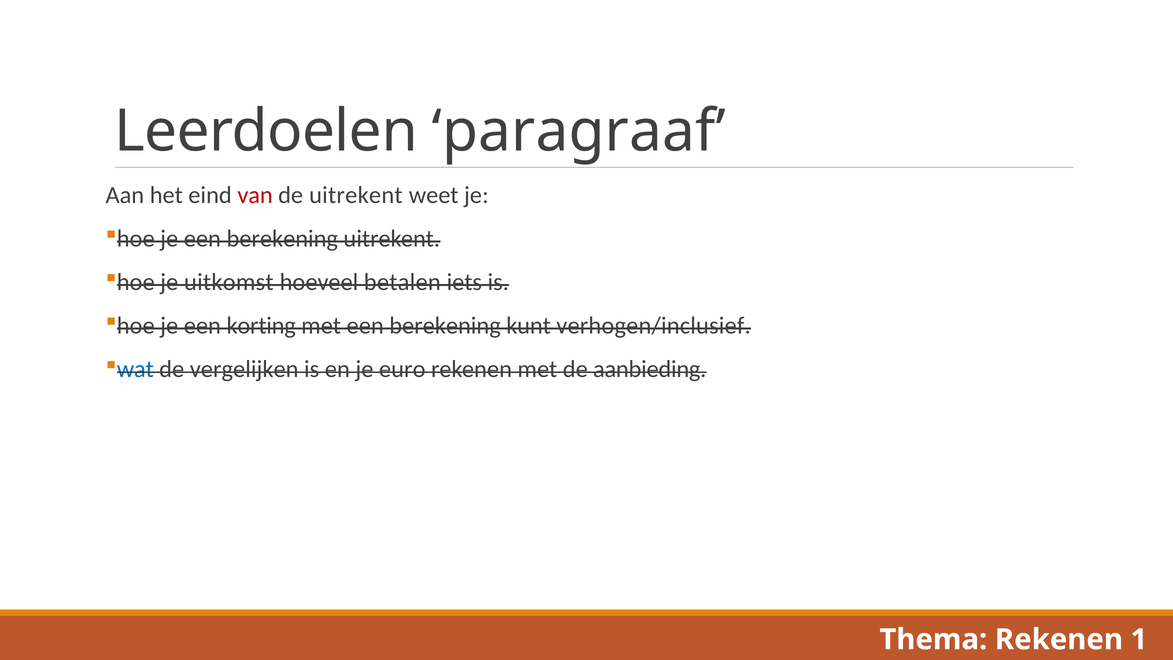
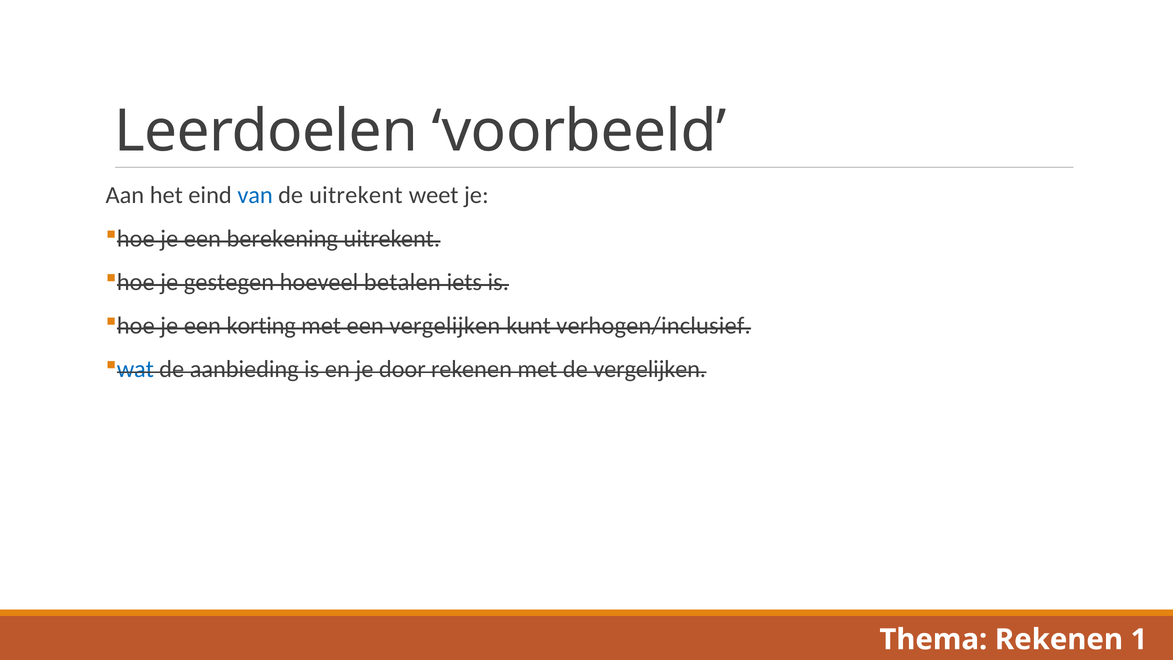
paragraaf: paragraaf -> voorbeeld (579, 131)
van colour: red -> blue (255, 195)
uitkomst: uitkomst -> gestegen (229, 282)
met een berekening: berekening -> vergelijken (445, 326)
vergelijken: vergelijken -> aanbieding (244, 369)
euro: euro -> door (402, 369)
de aanbieding: aanbieding -> vergelijken (650, 369)
